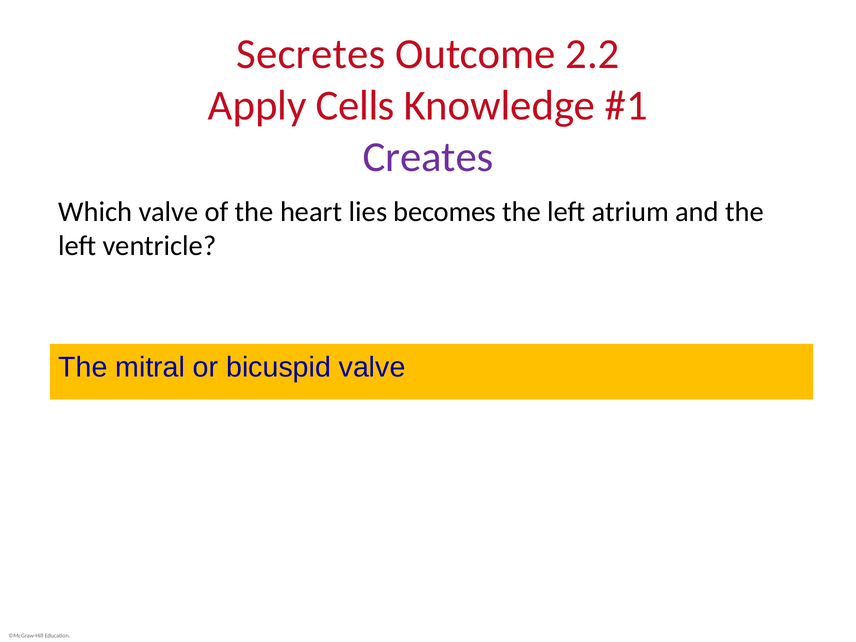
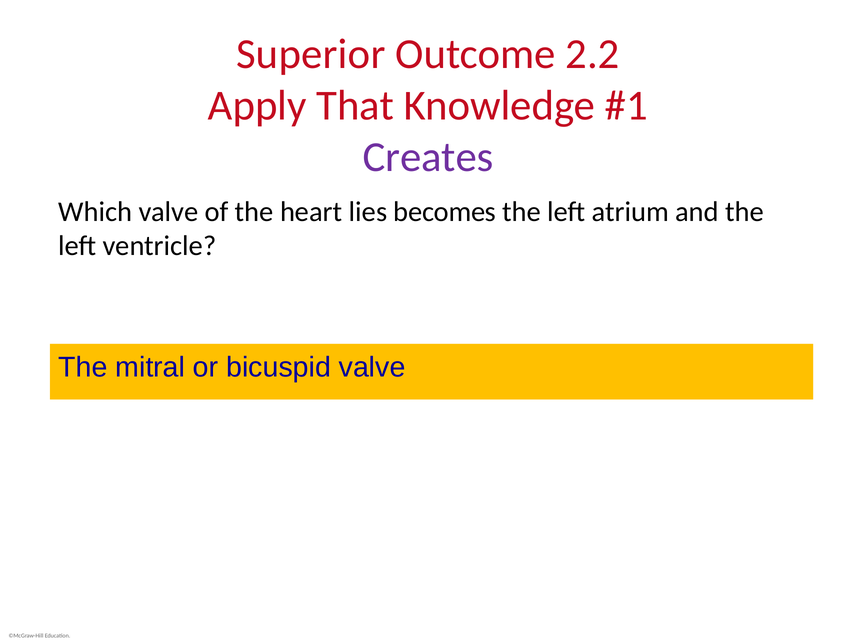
Secretes: Secretes -> Superior (311, 54)
Cells: Cells -> That (355, 106)
